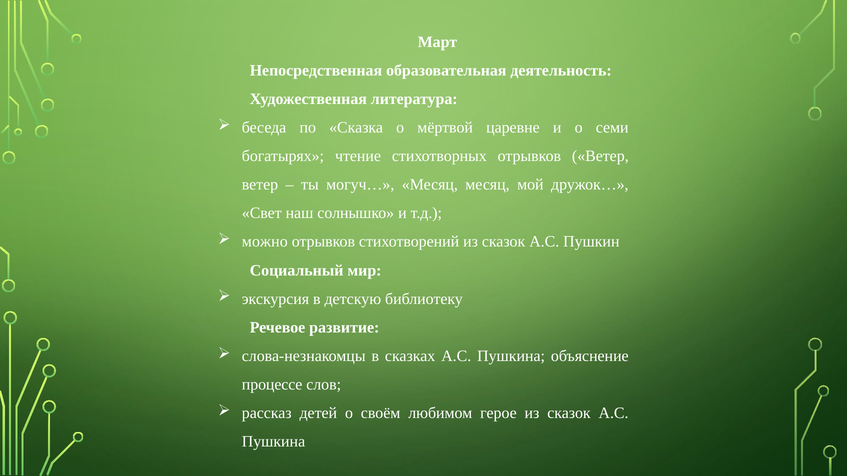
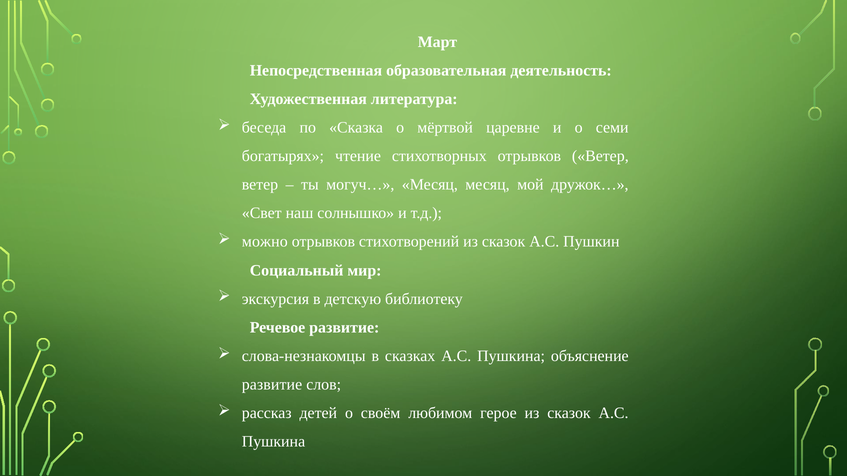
процессе: процессе -> развитие (272, 385)
